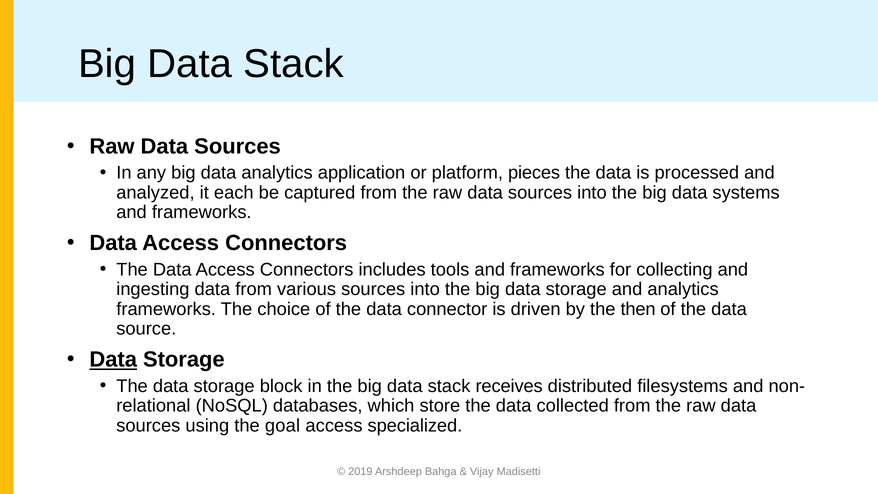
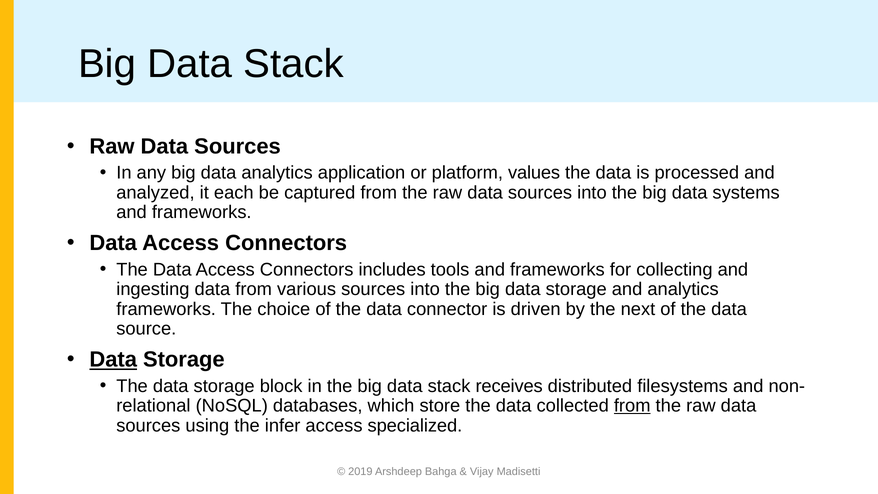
pieces: pieces -> values (534, 173)
then: then -> next (638, 309)
from underline: none -> present (632, 406)
goal: goal -> infer (283, 425)
